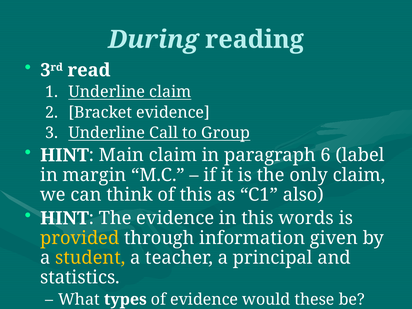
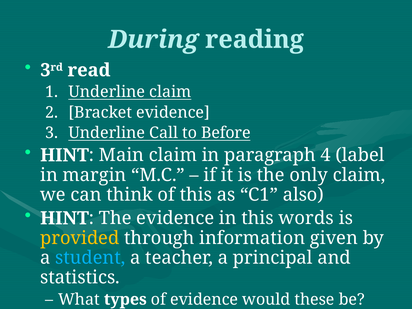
Group: Group -> Before (226, 133)
6: 6 -> 4 (326, 155)
student colour: yellow -> light blue (90, 258)
